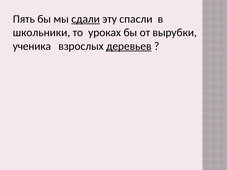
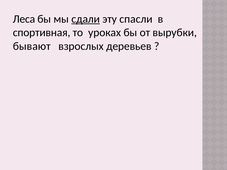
Пять: Пять -> Леса (24, 19)
школьники: школьники -> спортивная (42, 33)
ученика: ученика -> бывают (32, 46)
деревьев underline: present -> none (129, 46)
